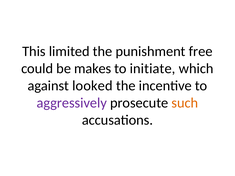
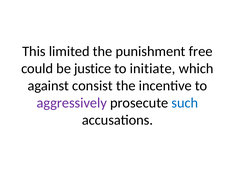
makes: makes -> justice (93, 69)
looked: looked -> consist (92, 86)
such colour: orange -> blue (185, 103)
